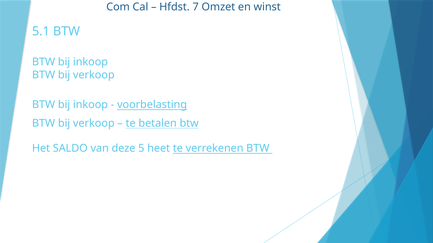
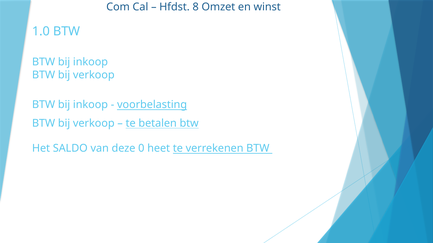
7: 7 -> 8 (196, 7)
5.1: 5.1 -> 1.0 (41, 32)
5: 5 -> 0 (141, 149)
